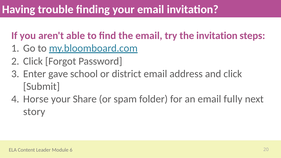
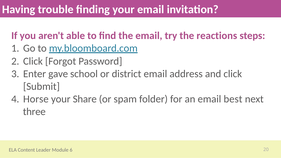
the invitation: invitation -> reactions (217, 36)
fully: fully -> best (233, 99)
story: story -> three (34, 112)
